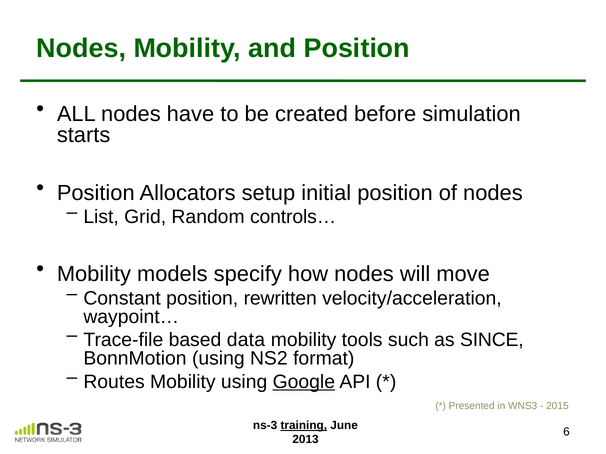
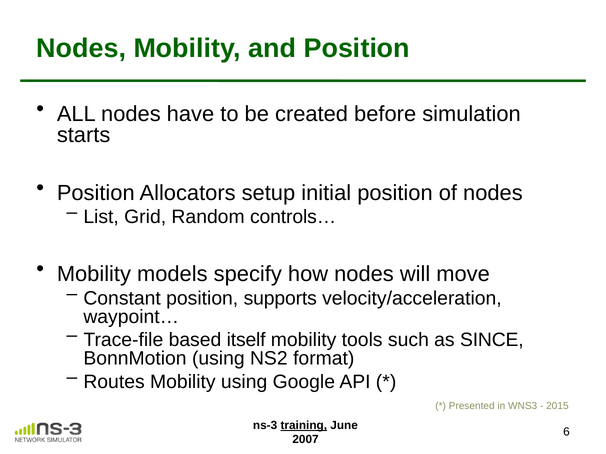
rewritten: rewritten -> supports (280, 298)
data: data -> itself (246, 340)
Google underline: present -> none (304, 382)
2013: 2013 -> 2007 (305, 440)
